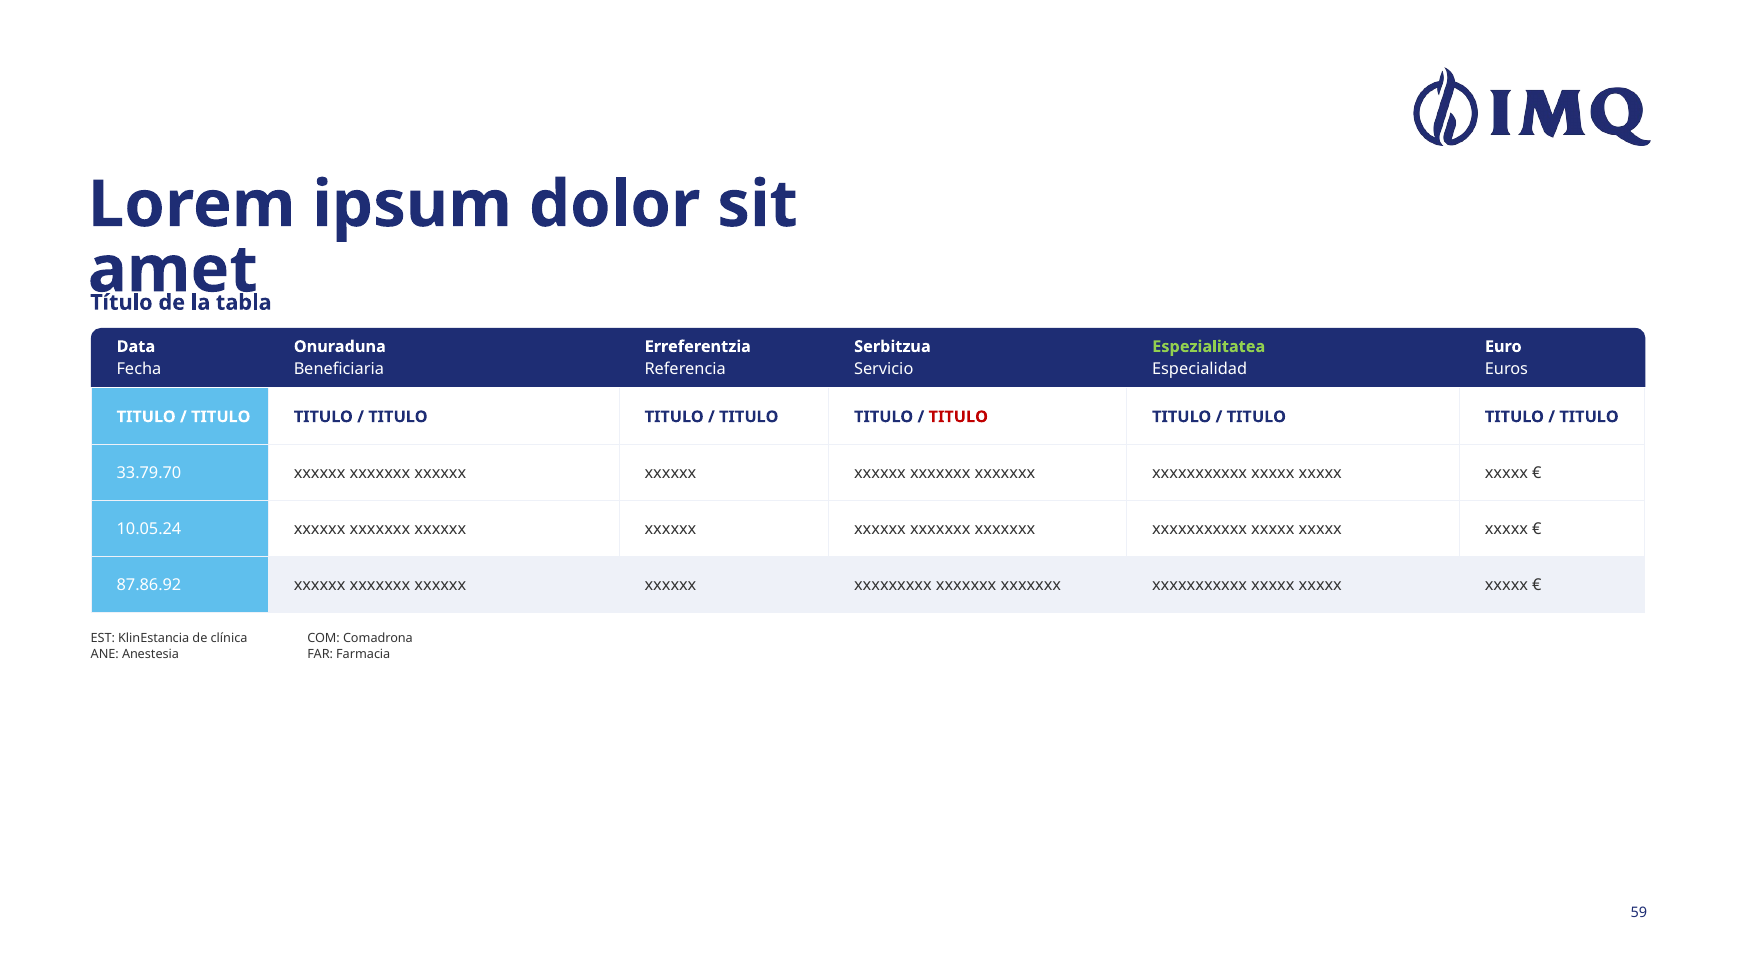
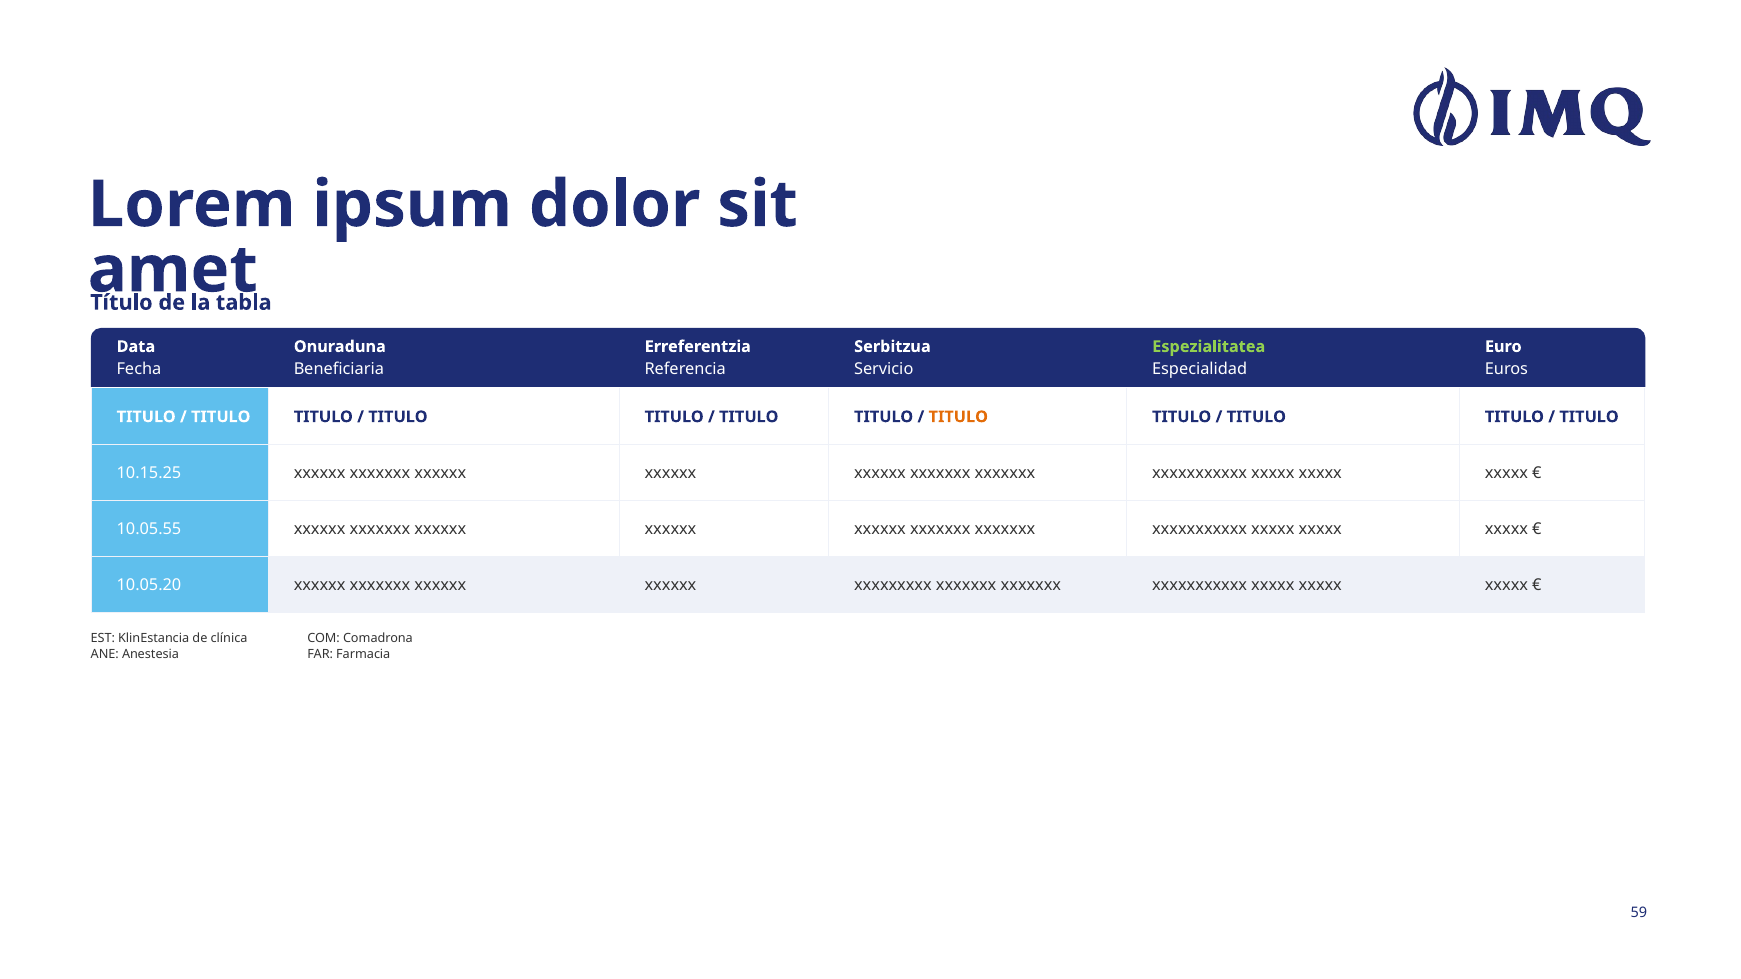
TITULO colour: red -> orange (958, 417)
33.79.70: 33.79.70 -> 10.15.25 (149, 473)
10.05.24: 10.05.24 -> 10.05.55 (149, 529)
87.86.92: 87.86.92 -> 10.05.20 (149, 586)
